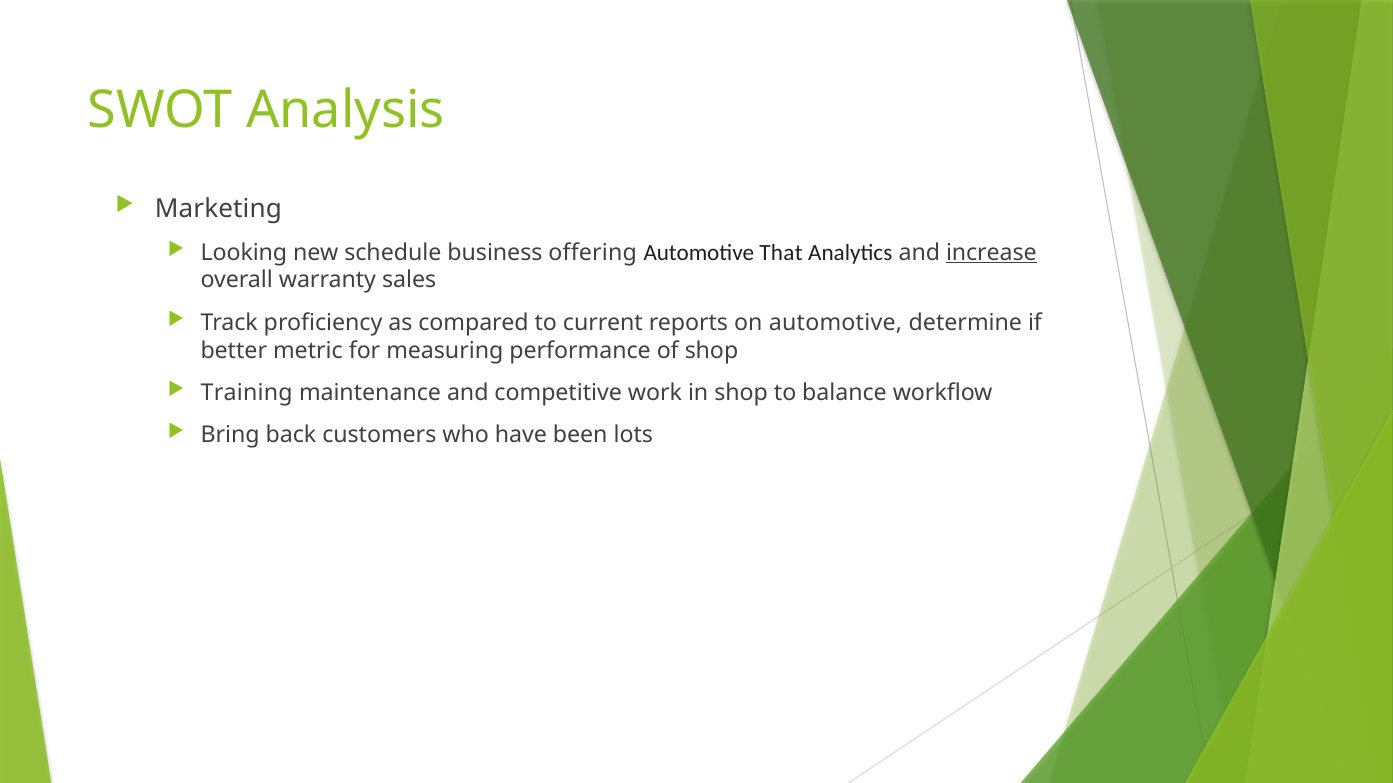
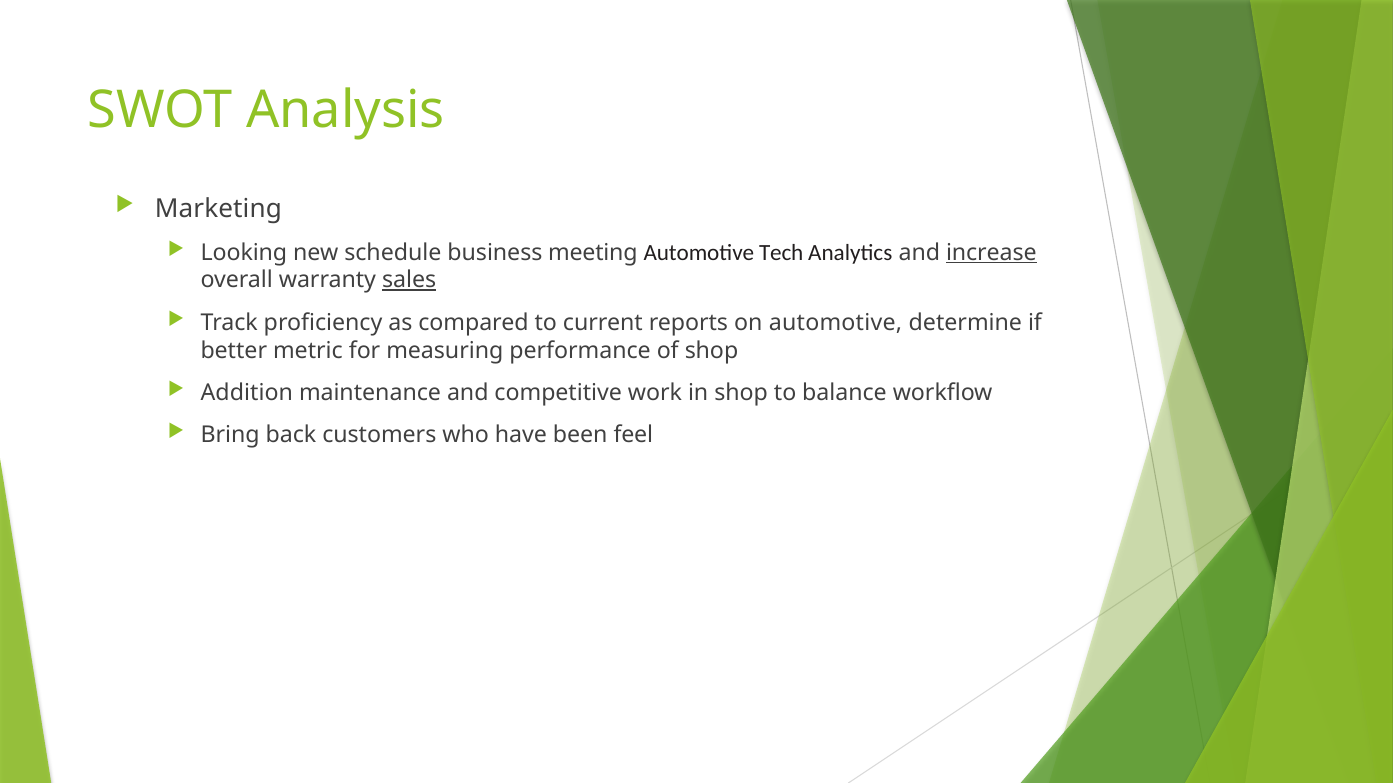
offering: offering -> meeting (593, 253)
That: That -> Tech (781, 253)
sales underline: none -> present (409, 280)
Training: Training -> Addition (247, 393)
lots: lots -> feel (633, 435)
